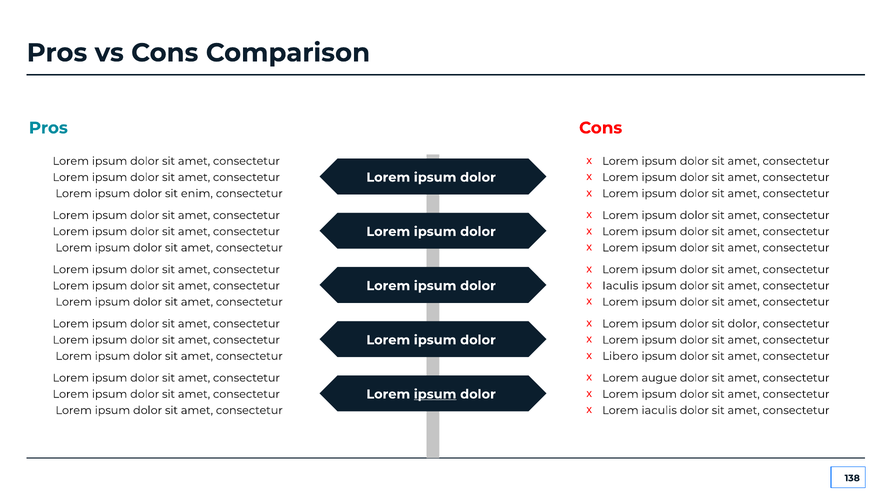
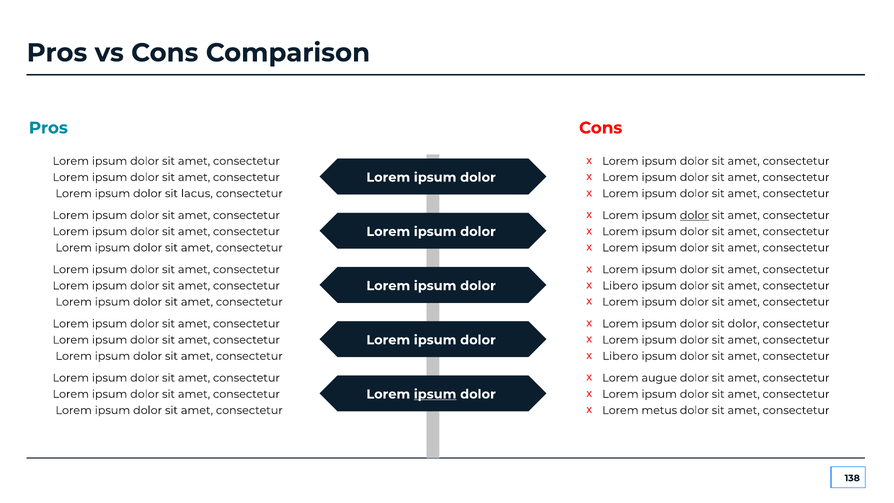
enim: enim -> lacus (197, 193)
dolor underline: none -> present (694, 215)
Iaculis: Iaculis -> Libero (620, 286)
Lorem iaculis: iaculis -> metus (659, 410)
